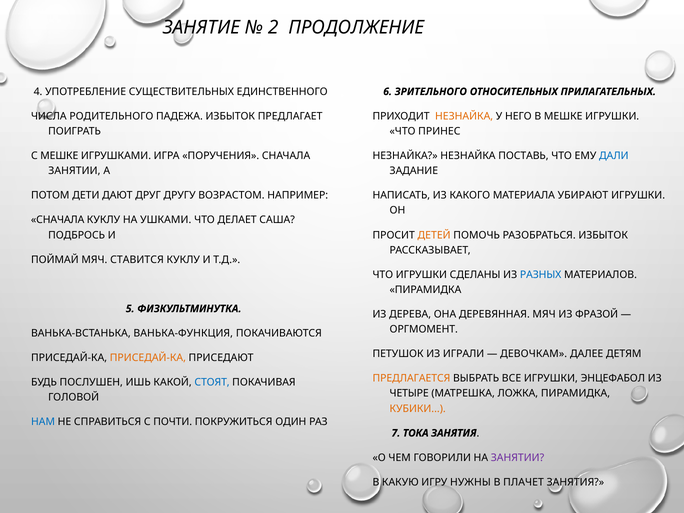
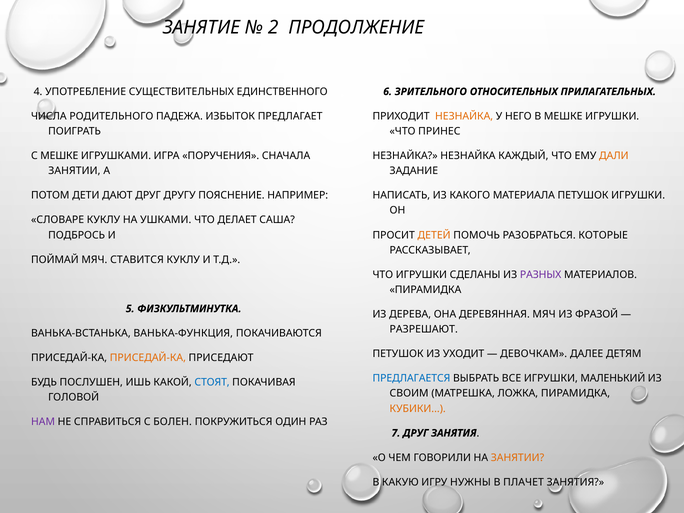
ПОСТАВЬ: ПОСТАВЬ -> КАЖДЫЙ (523, 156)
ДАЛИ colour: blue -> orange (614, 156)
ВОЗРАСТОМ: ВОЗРАСТОМ -> ПОЯСНЕНИЕ (231, 195)
МАТЕРИАЛА УБИРАЮТ: УБИРАЮТ -> ПЕТУШОК (583, 195)
СНАЧАЛА: СНАЧАЛА -> СЛОВАРЕ (58, 220)
РАЗОБРАТЬСЯ ИЗБЫТОК: ИЗБЫТОК -> КОТОРЫЕ (603, 235)
РАЗНЫХ colour: blue -> purple (541, 275)
ОРГМОМЕНТ: ОРГМОМЕНТ -> РАЗРЕШАЮТ (424, 329)
ИГРАЛИ: ИГРАЛИ -> УХОДИТ (464, 354)
ПРЕДЛАГАЕТСЯ colour: orange -> blue (411, 378)
ЭНЦЕФАБОЛ: ЭНЦЕФАБОЛ -> МАЛЕНЬКИЙ (613, 378)
ЧЕТЫРЕ: ЧЕТЫРЕ -> СВОИМ (409, 394)
НАМ colour: blue -> purple (43, 422)
ПОЧТИ: ПОЧТИ -> БОЛЕН (173, 422)
7 ТОКА: ТОКА -> ДРУГ (416, 433)
ЗАНЯТИИ colour: purple -> orange (517, 458)
